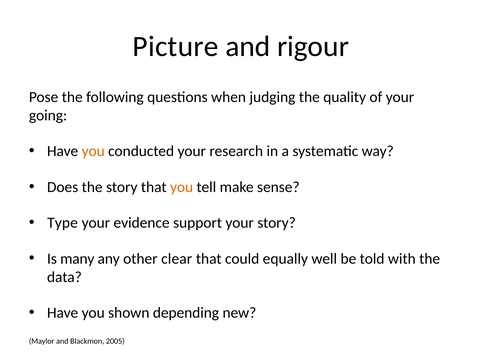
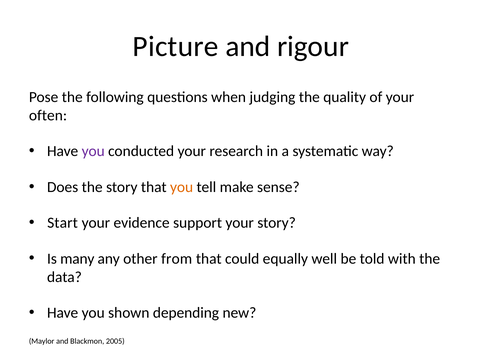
going: going -> often (48, 116)
you colour: orange -> purple (93, 151)
Type: Type -> Start (63, 223)
clear: clear -> from (177, 259)
